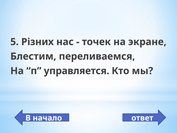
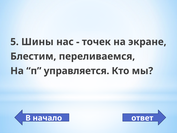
Різних: Різних -> Шины (37, 42)
